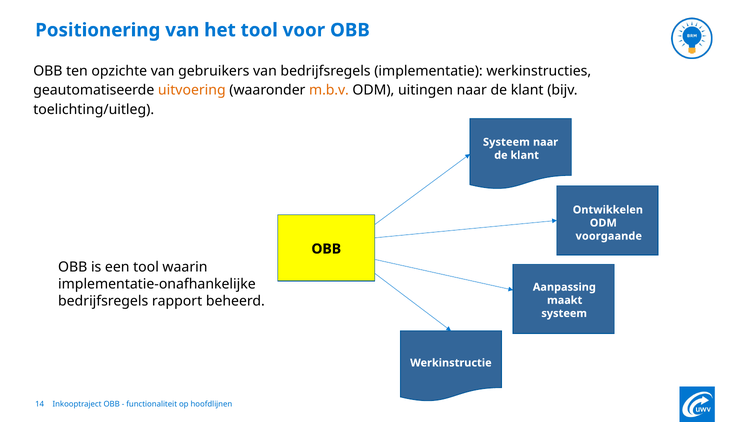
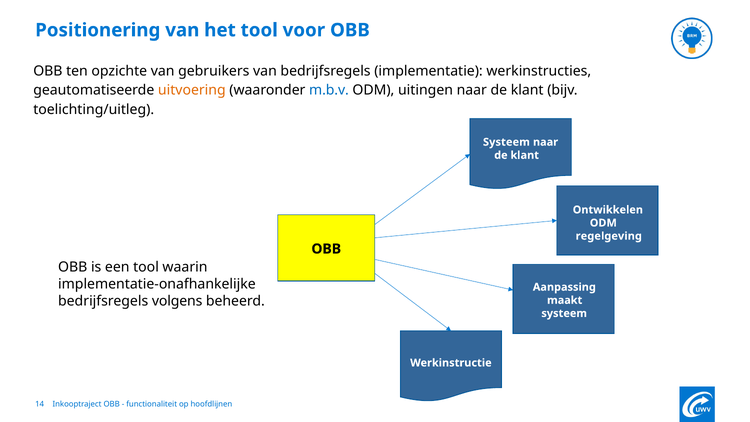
m.b.v colour: orange -> blue (329, 90)
voorgaande: voorgaande -> regelgeving (609, 236)
rapport: rapport -> volgens (177, 301)
